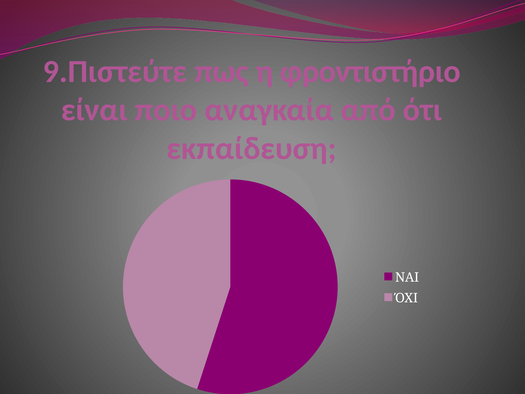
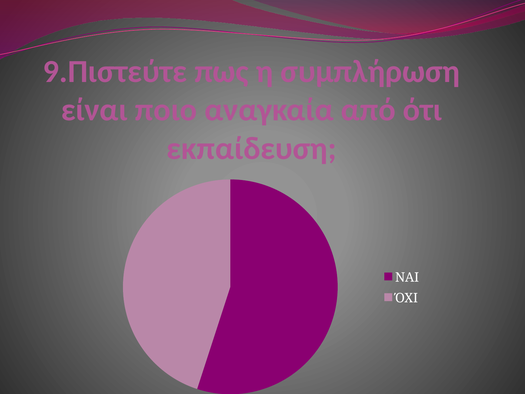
φροντιστήριο: φροντιστήριο -> συμπλήρωση (370, 71)
